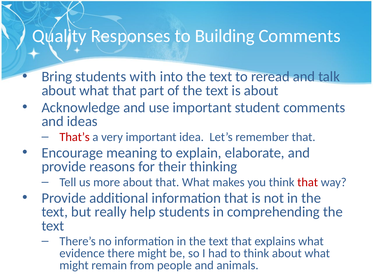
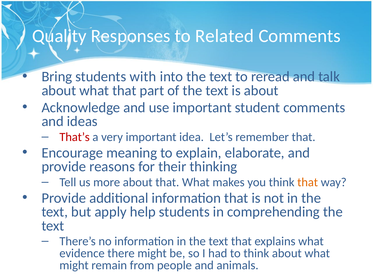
Building: Building -> Related (224, 36)
that colour: red -> orange (308, 182)
really: really -> apply (111, 212)
